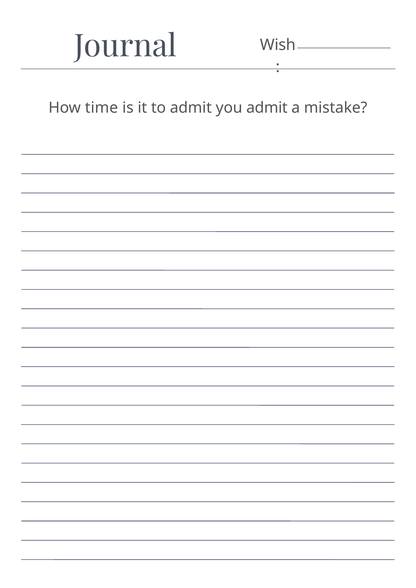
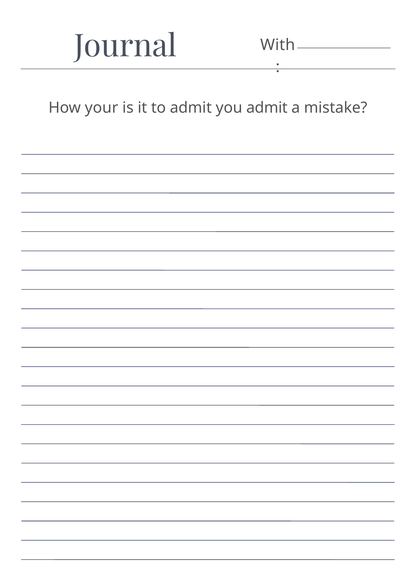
Wish: Wish -> With (278, 45)
time: time -> your (102, 108)
